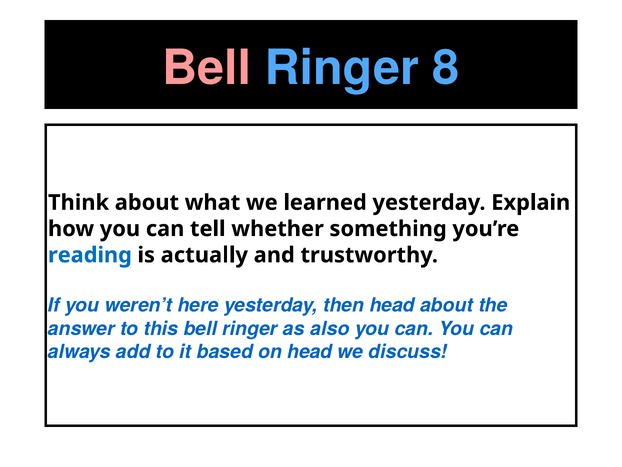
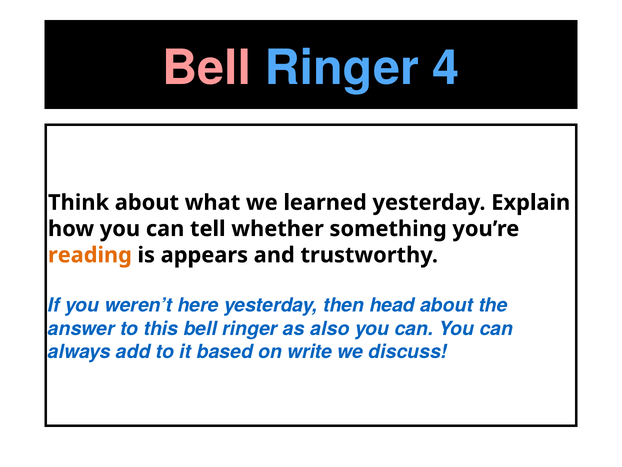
8: 8 -> 4 (446, 68)
reading colour: blue -> orange (90, 255)
actually: actually -> appears (204, 255)
on head: head -> write (310, 352)
